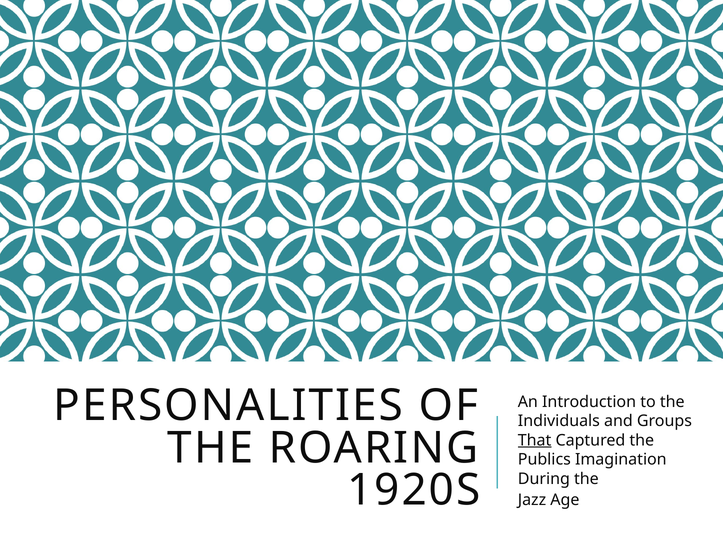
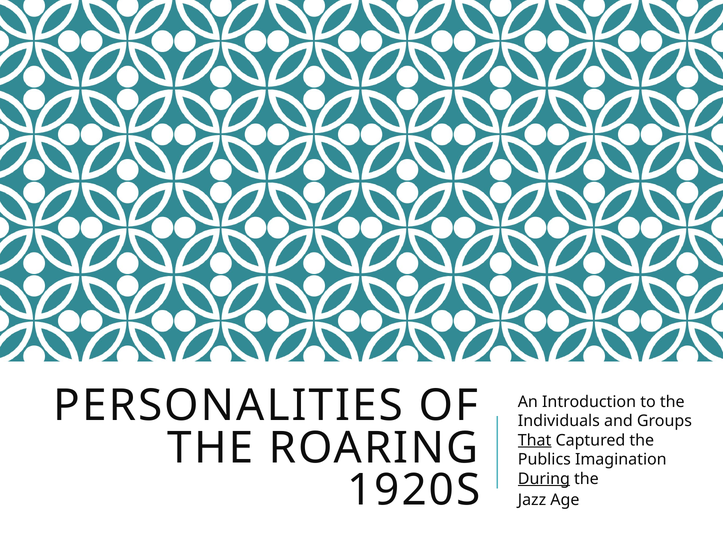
During underline: none -> present (544, 479)
